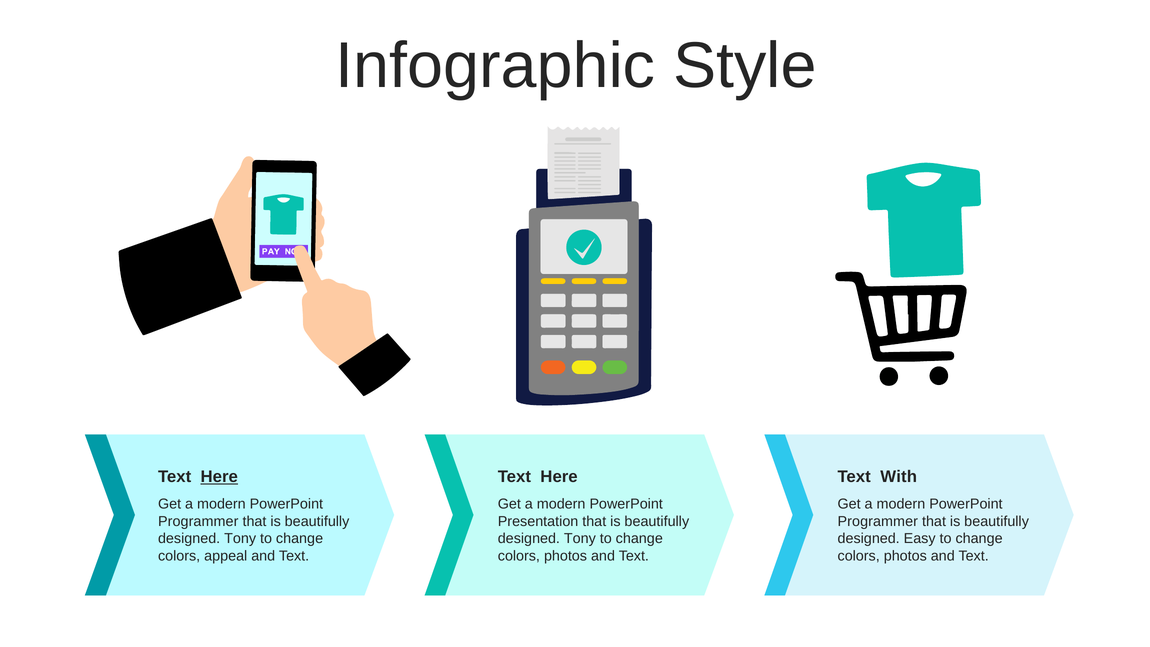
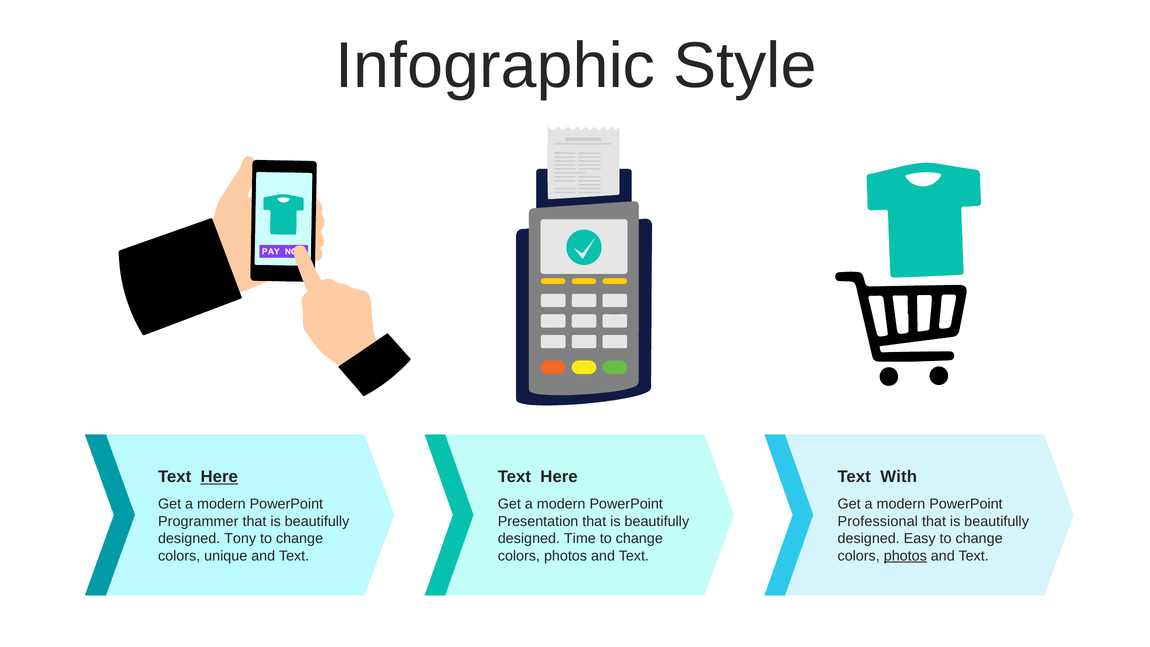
Programmer: Programmer -> Professional (878, 521)
Tony: Tony -> Time (580, 538)
appeal: appeal -> unique (226, 556)
photos underline: none -> present (905, 556)
